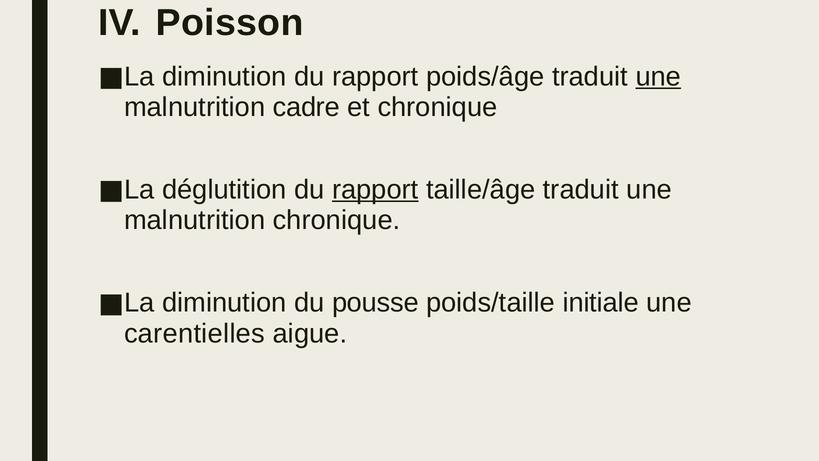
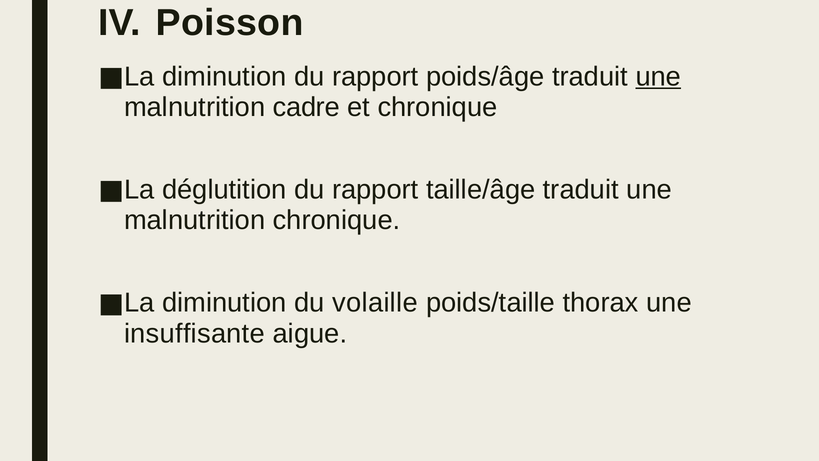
rapport underline: present -> none (375, 189)
pousse: pousse -> volaille (375, 302)
initiale: initiale -> thorax (601, 302)
carentielles: carentielles -> insuffisante (195, 333)
